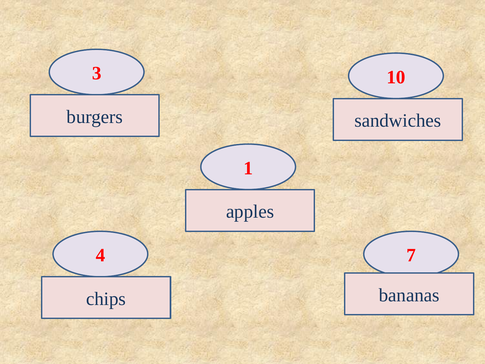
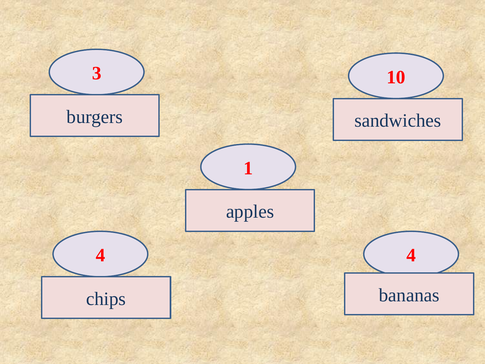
4 7: 7 -> 4 (411, 255)
